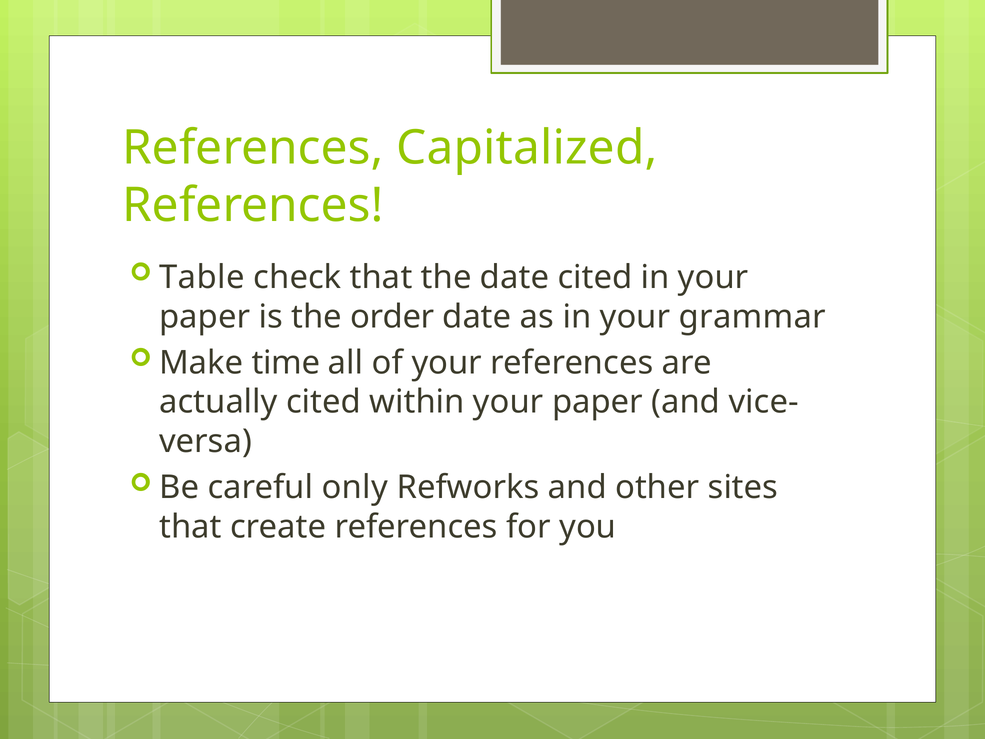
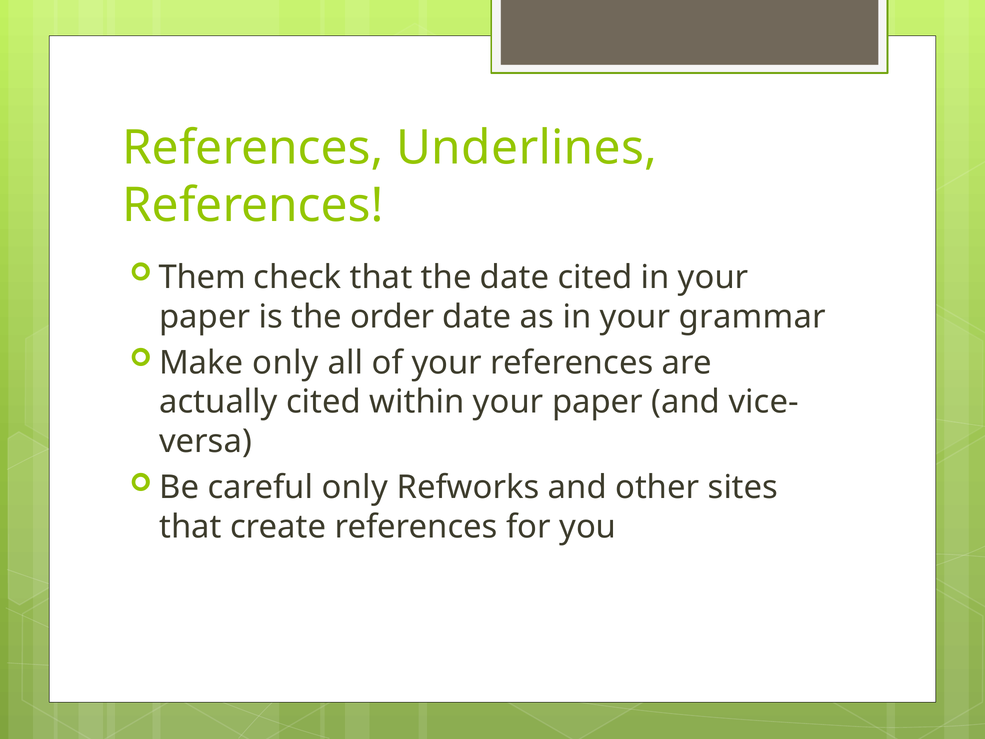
Capitalized: Capitalized -> Underlines (527, 148)
Table: Table -> Them (202, 277)
Make time: time -> only (286, 363)
